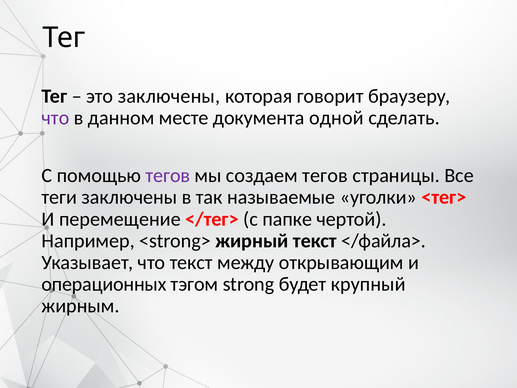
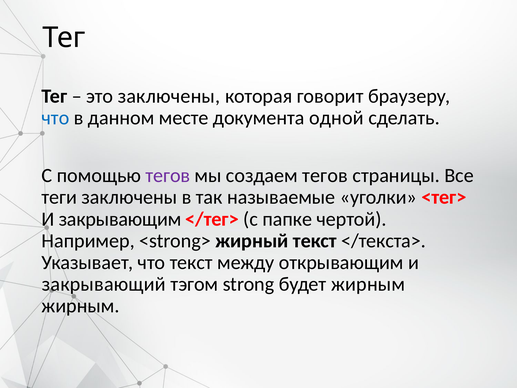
что colour: purple -> blue (55, 118)
перемещение: перемещение -> закрывающим (120, 219)
</файла>: </файла> -> </текста> (383, 241)
операционных: операционных -> закрывающий (104, 284)
будет крупный: крупный -> жирным (368, 284)
